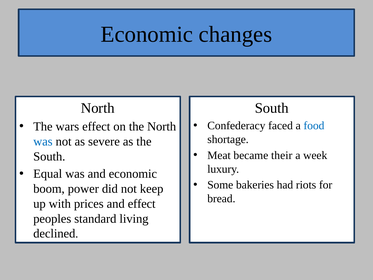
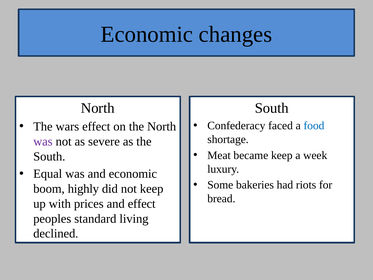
was colour: blue -> purple (43, 141)
became their: their -> keep (282, 155)
power: power -> highly (83, 189)
